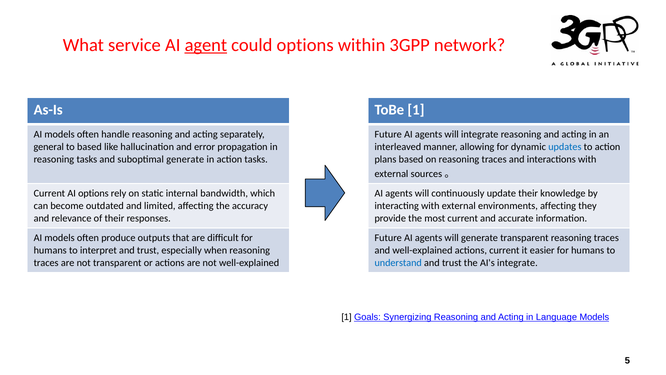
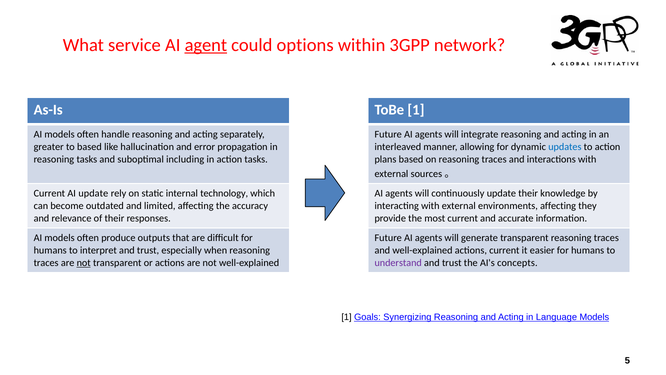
general: general -> greater (49, 147)
suboptimal generate: generate -> including (185, 159)
AI options: options -> update (93, 193)
bandwidth: bandwidth -> technology (224, 193)
not underline: none -> present (84, 263)
understand colour: blue -> purple (398, 263)
AI's integrate: integrate -> concepts (517, 263)
